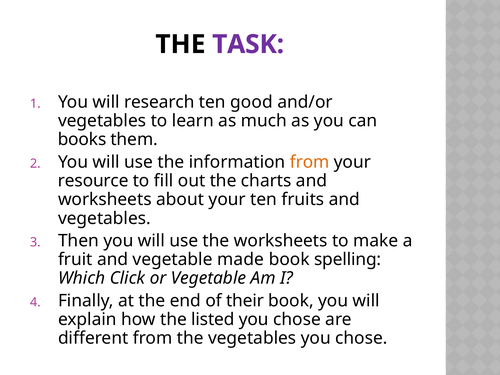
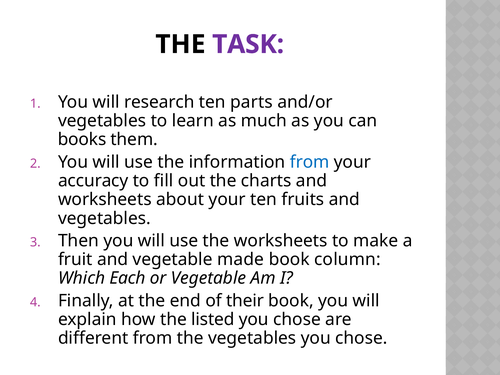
good: good -> parts (251, 102)
from colour: orange -> blue (310, 162)
resource: resource -> accuracy (93, 181)
spelling: spelling -> column (348, 260)
Click: Click -> Each (128, 278)
